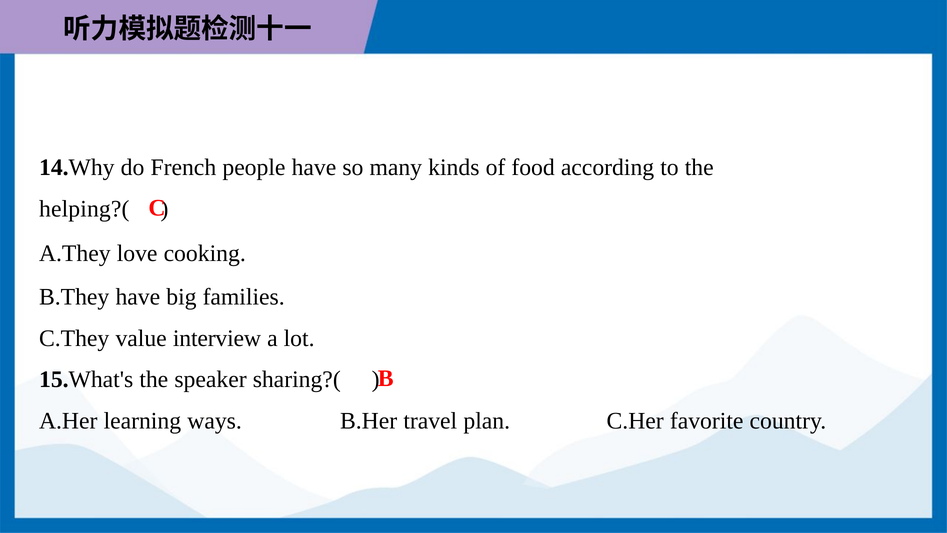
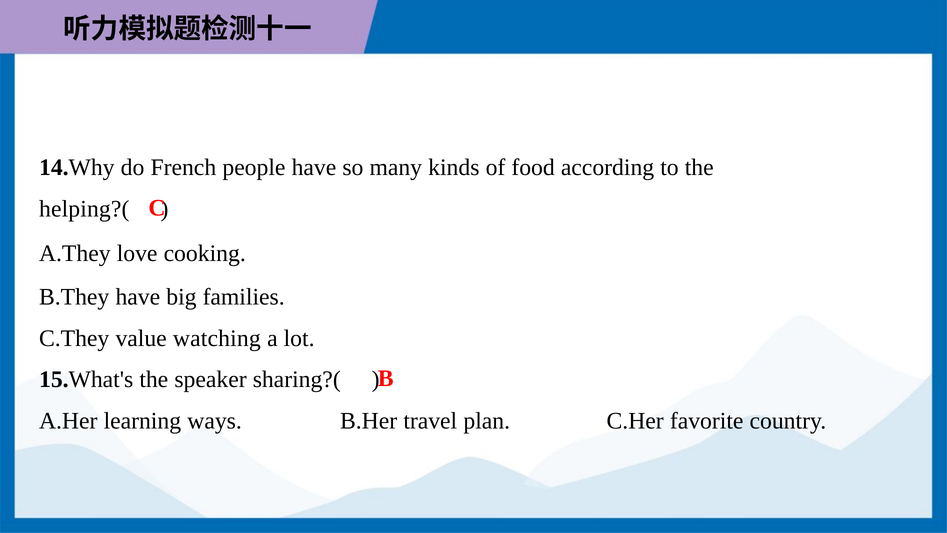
interview: interview -> watching (217, 338)
